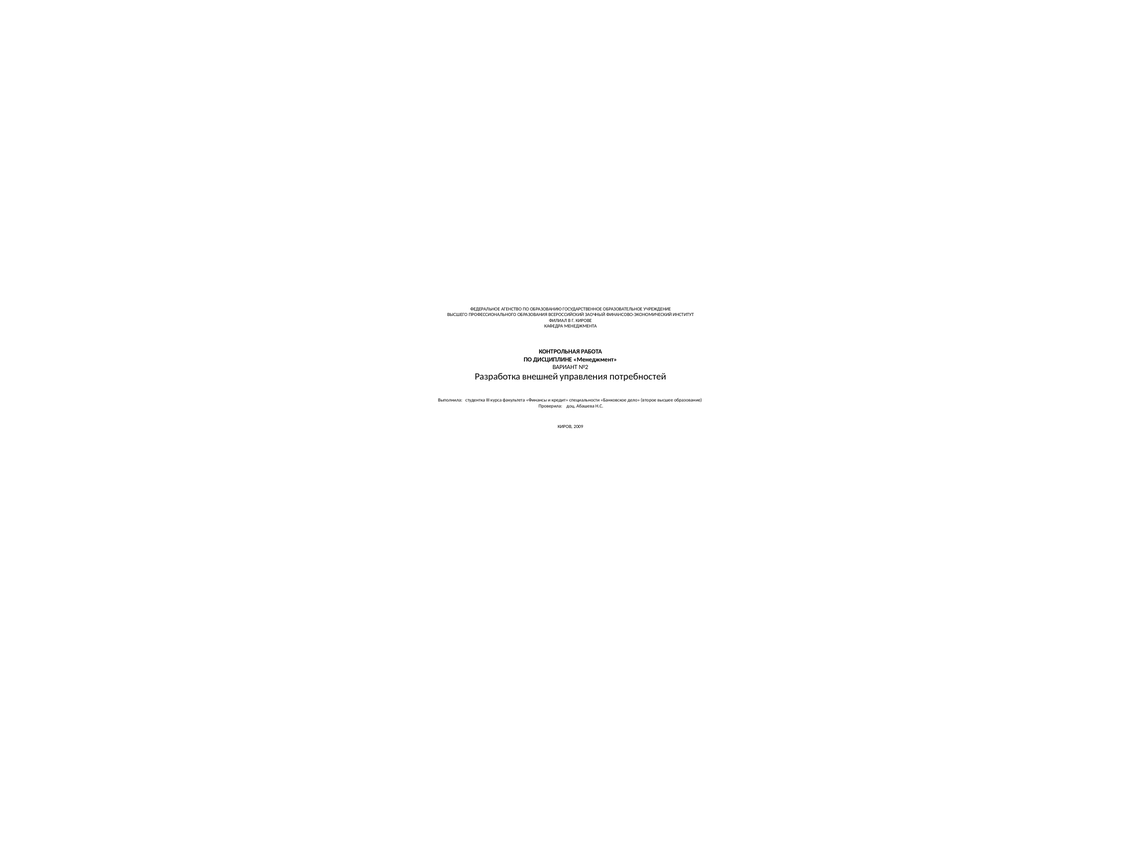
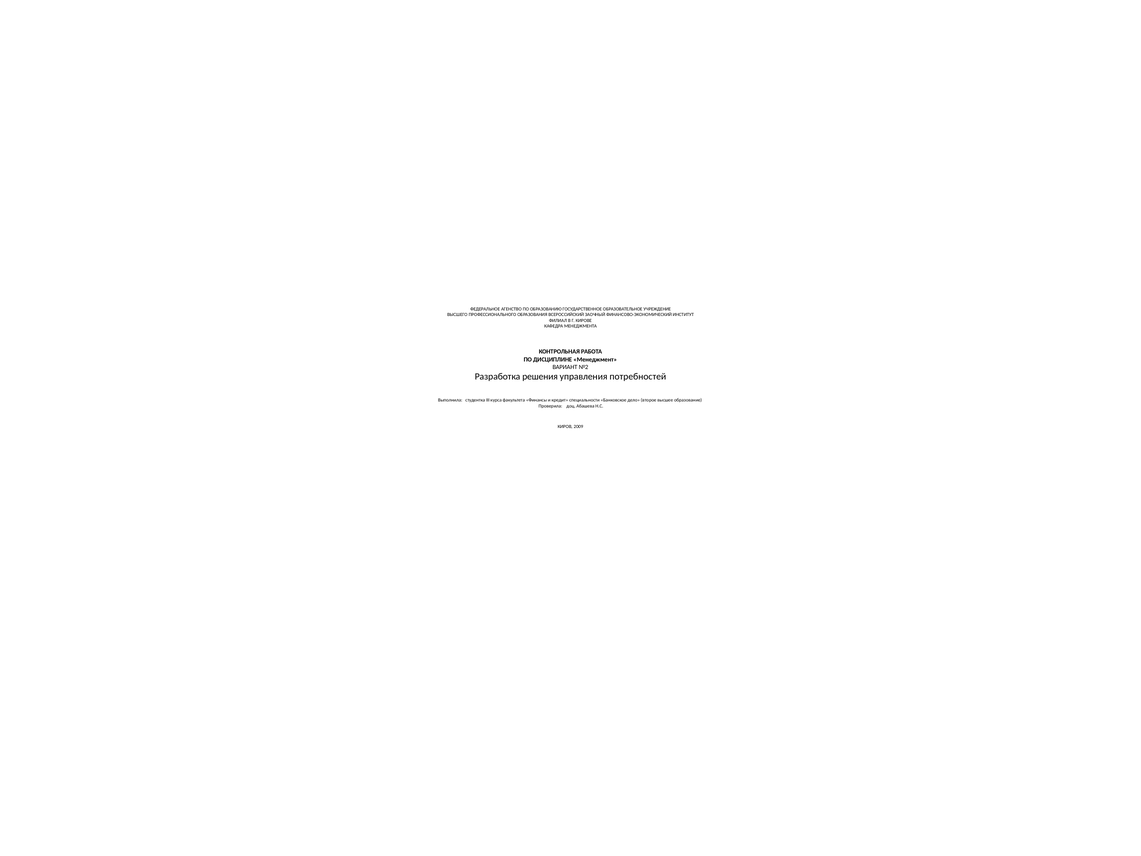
внешней: внешней -> решения (540, 377)
